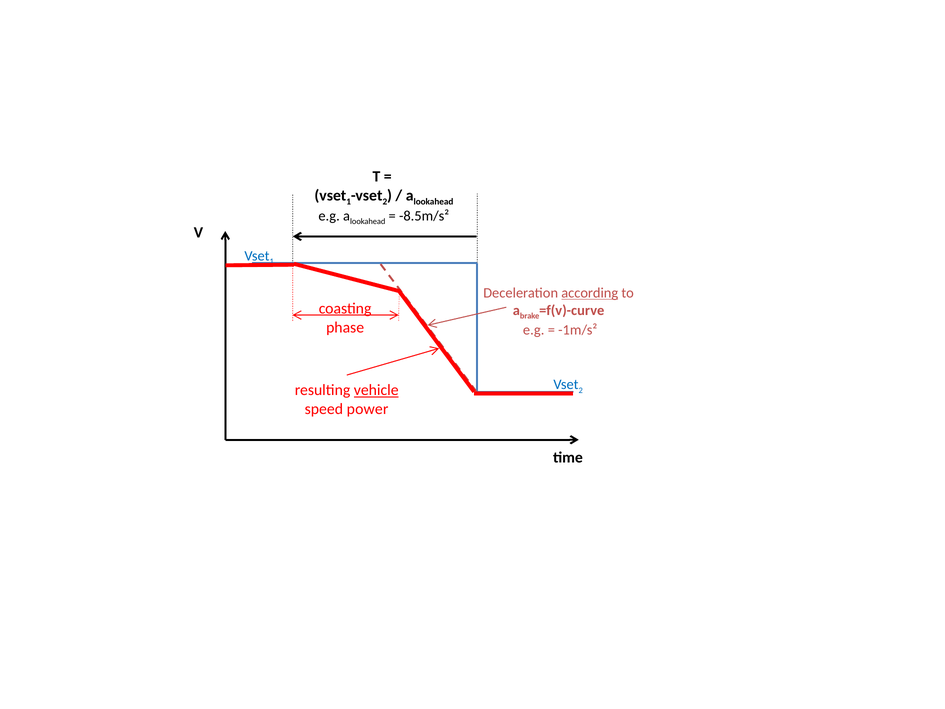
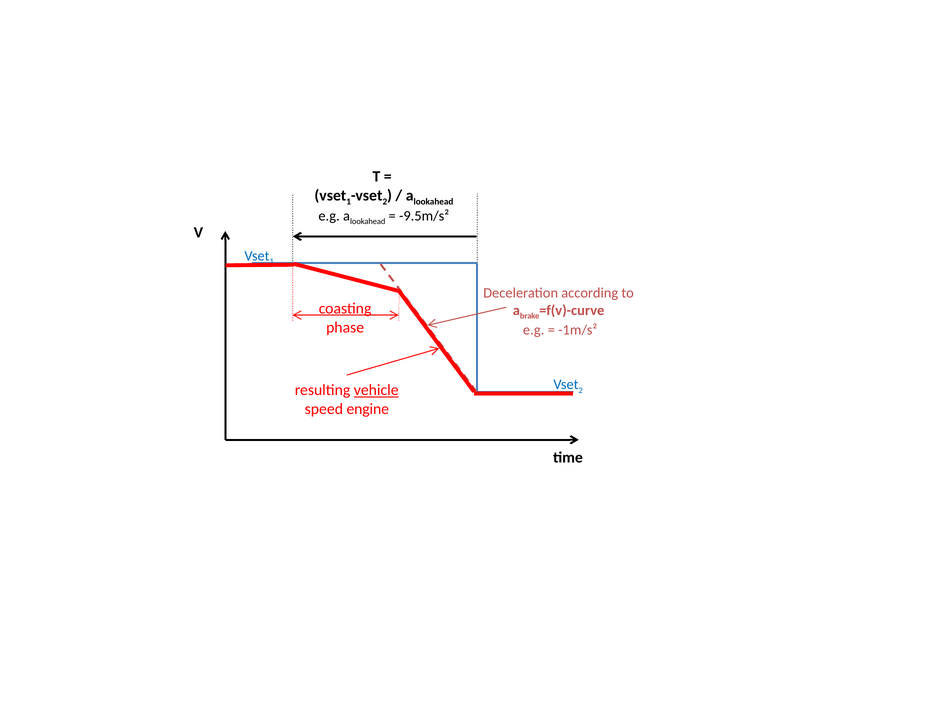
-8.5m/s²: -8.5m/s² -> -9.5m/s² (424, 216)
according underline: present -> none (590, 293)
power: power -> engine (368, 409)
